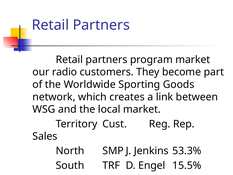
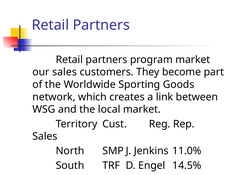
our radio: radio -> sales (64, 72)
53.3%: 53.3% -> 11.0% (187, 151)
15.5%: 15.5% -> 14.5% (187, 165)
